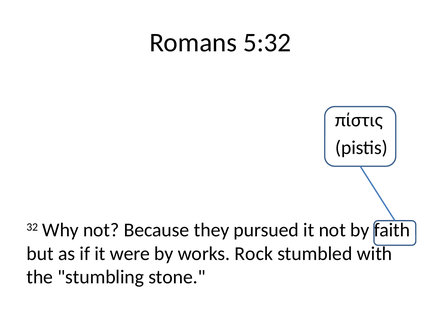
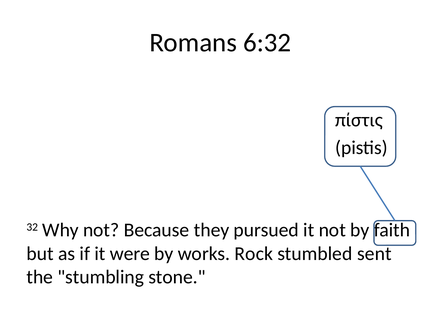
5:32: 5:32 -> 6:32 (267, 43)
with: with -> sent (374, 253)
